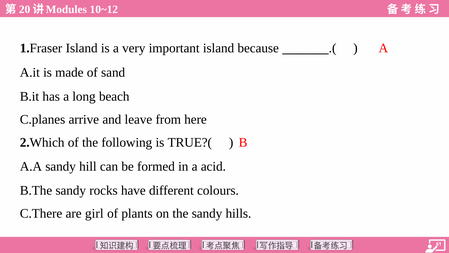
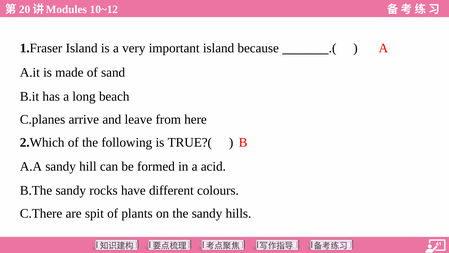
girl: girl -> spit (94, 213)
